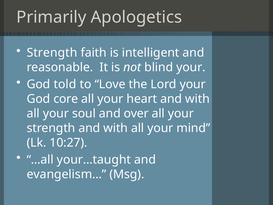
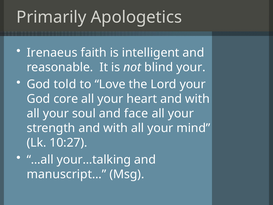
Strength: Strength -> Irenaeus (52, 53)
over: over -> face (136, 113)
your…taught: your…taught -> your…talking (94, 160)
evangelism…: evangelism… -> manuscript… (66, 174)
